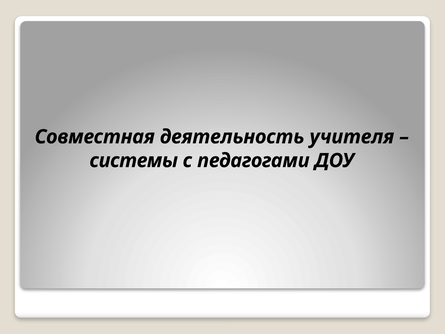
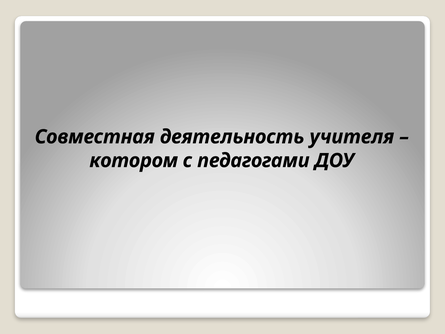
системы: системы -> котором (134, 160)
